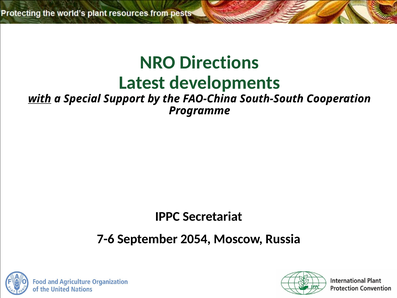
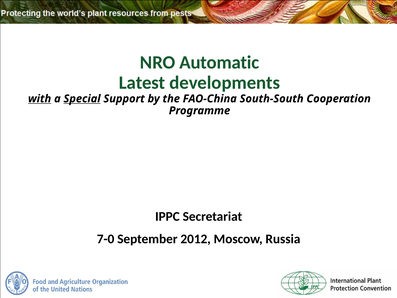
Directions: Directions -> Automatic (219, 62)
Special underline: none -> present (82, 99)
7-6: 7-6 -> 7-0 (106, 239)
2054: 2054 -> 2012 (196, 239)
